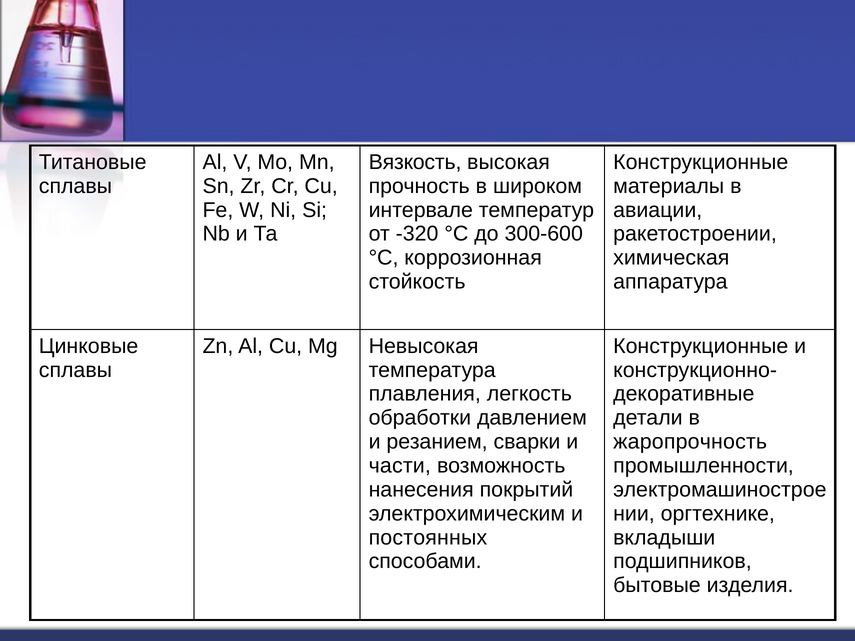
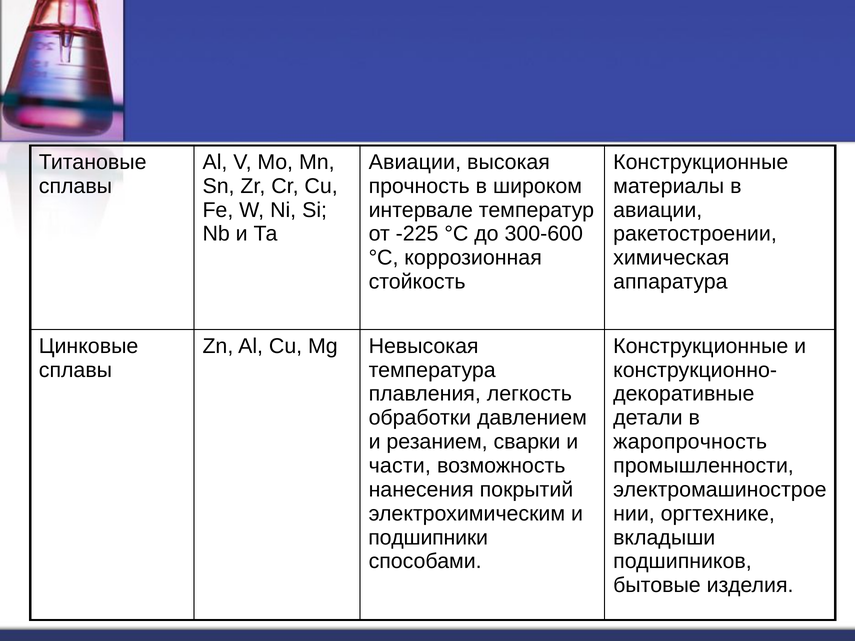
Вязкость: Вязкость -> Авиации (415, 162)
-320: -320 -> -225 (417, 234)
постоянных: постоянных -> подшипники (428, 538)
